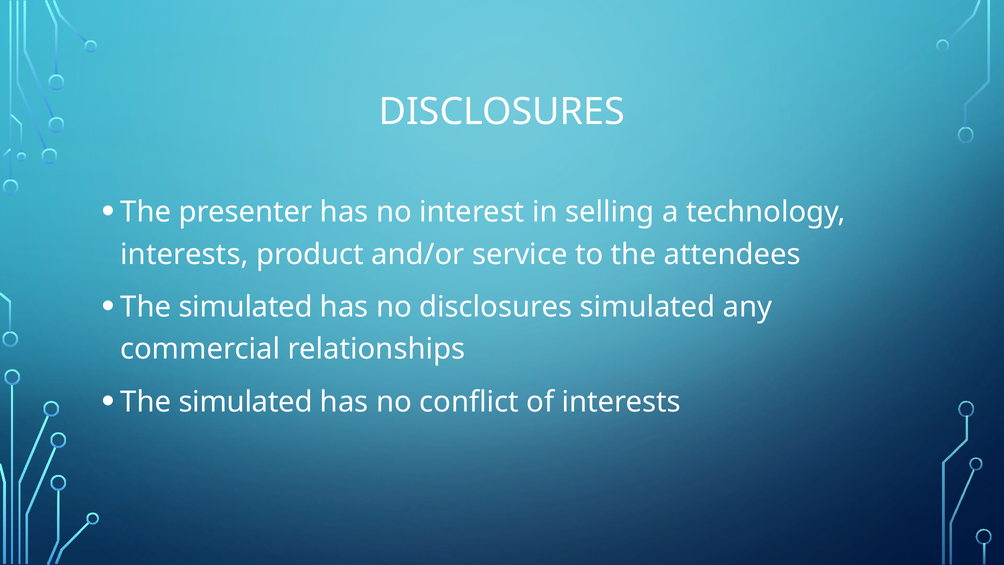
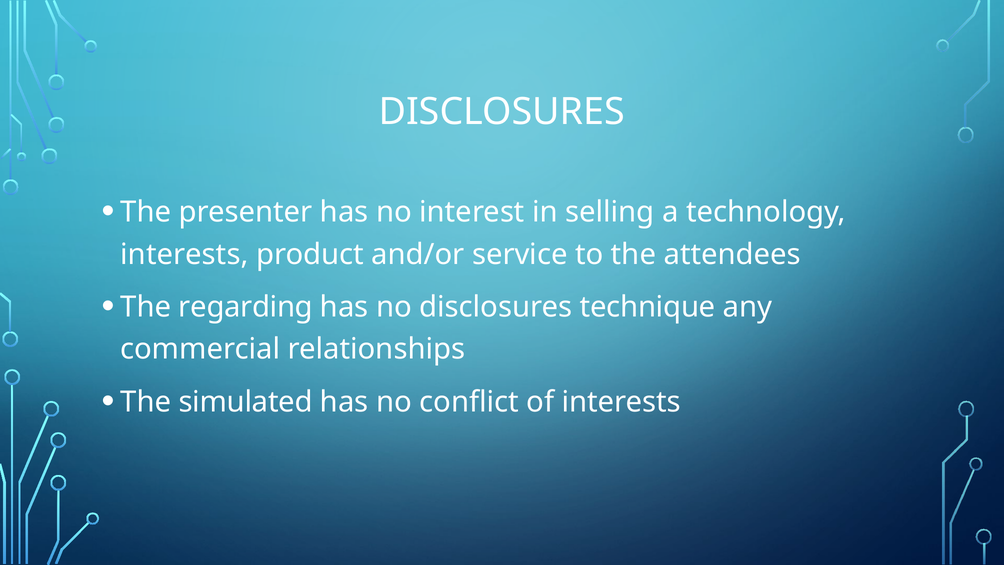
simulated: simulated -> regarding (246, 307)
disclosures simulated: simulated -> technique (648, 307)
